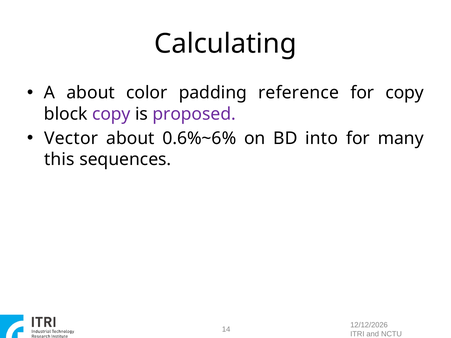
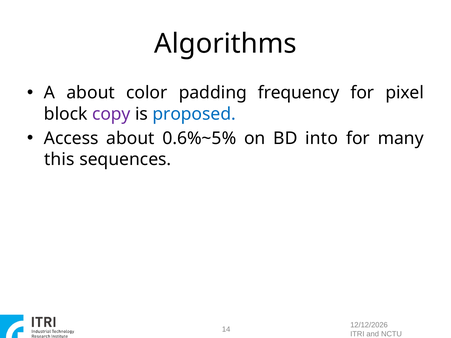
Calculating: Calculating -> Algorithms (225, 44)
reference: reference -> frequency (299, 93)
for copy: copy -> pixel (405, 93)
proposed colour: purple -> blue (194, 114)
Vector: Vector -> Access (71, 139)
0.6%~6%: 0.6%~6% -> 0.6%~5% (199, 139)
